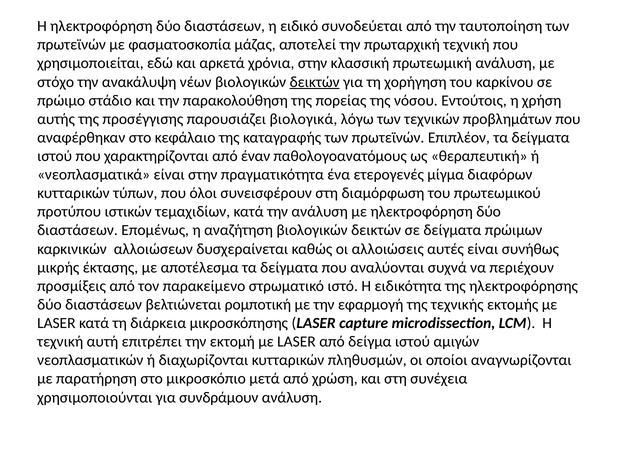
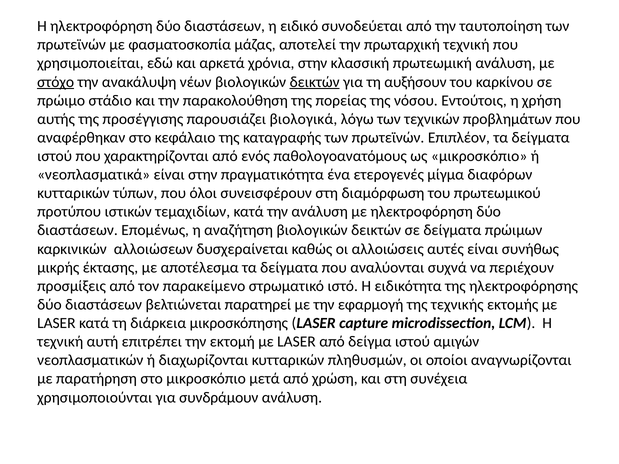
στόχο underline: none -> present (56, 82)
χορήγηση: χορήγηση -> αυξήσουν (415, 82)
έναν: έναν -> ενός (255, 156)
ως θεραπευτική: θεραπευτική -> μικροσκόπιο (479, 156)
ρομποτική: ρομποτική -> παρατηρεί (258, 305)
